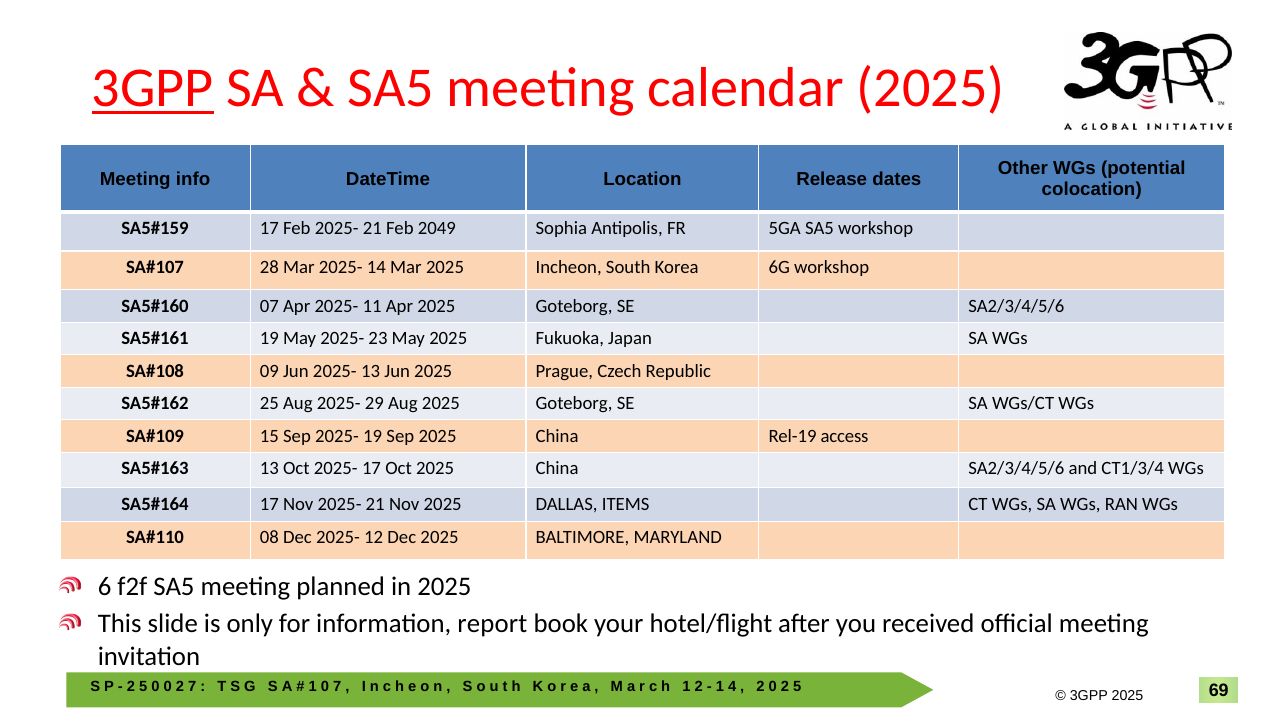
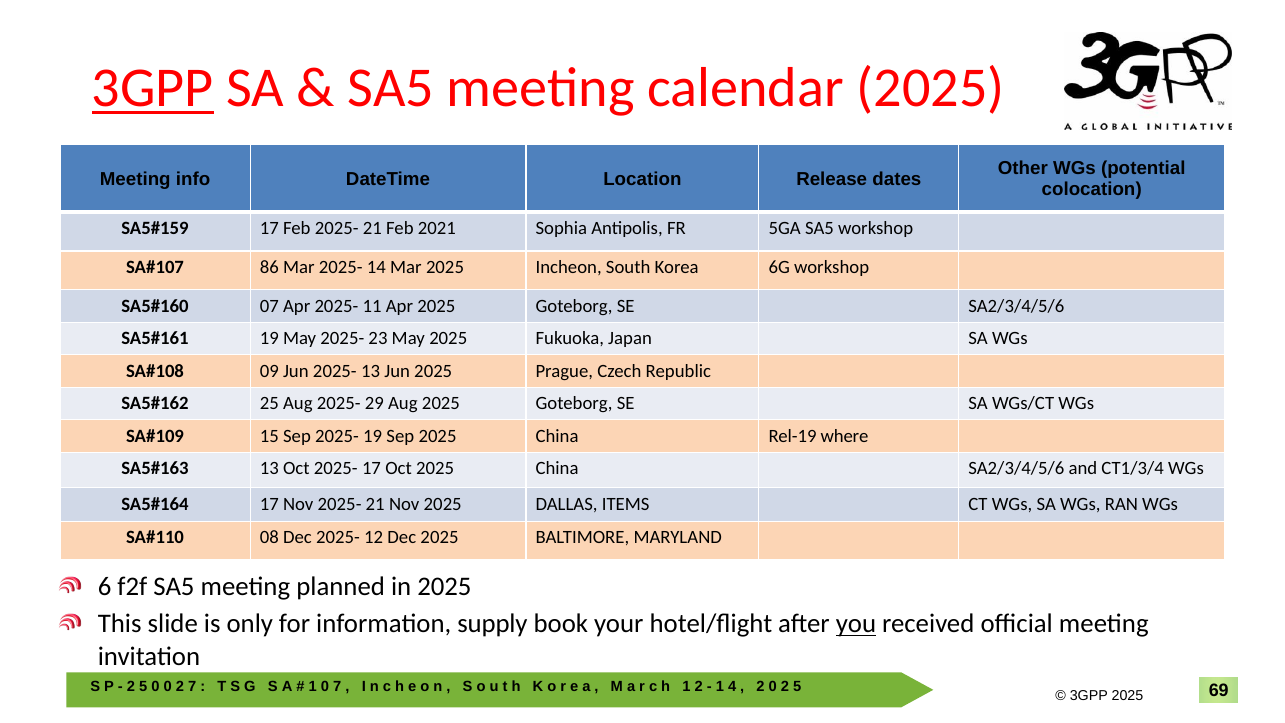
2049: 2049 -> 2021 (437, 229)
28: 28 -> 86 (269, 267)
access: access -> where (845, 436)
report: report -> supply (492, 624)
you underline: none -> present (856, 624)
